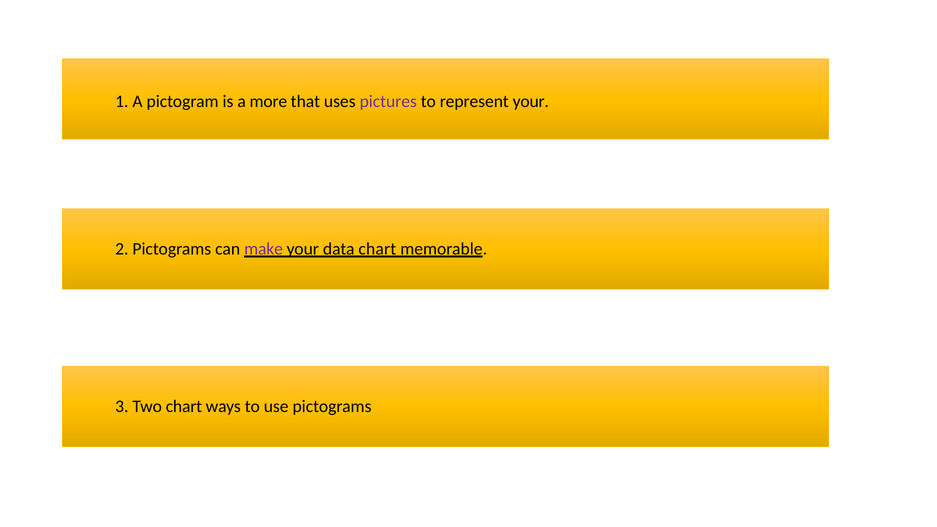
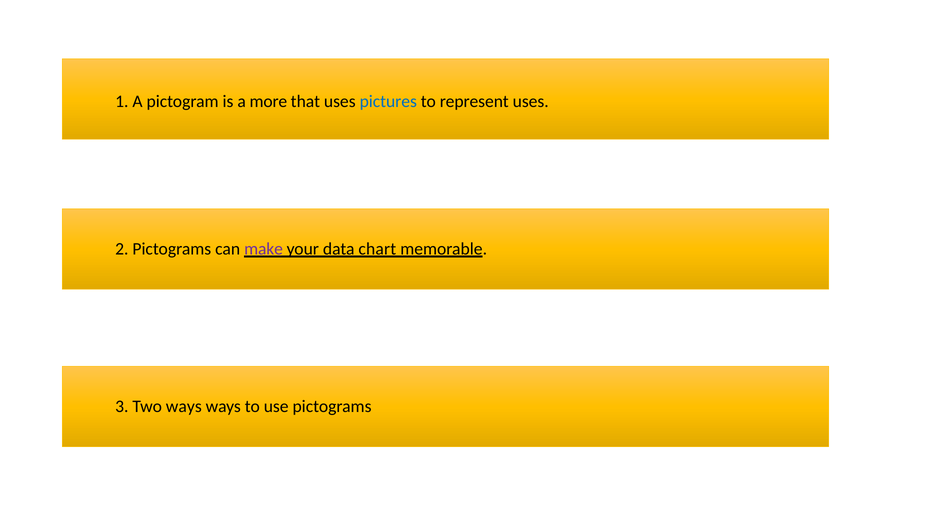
pictures colour: purple -> blue (388, 102)
represent your: your -> uses (531, 102)
Two chart: chart -> ways (184, 406)
